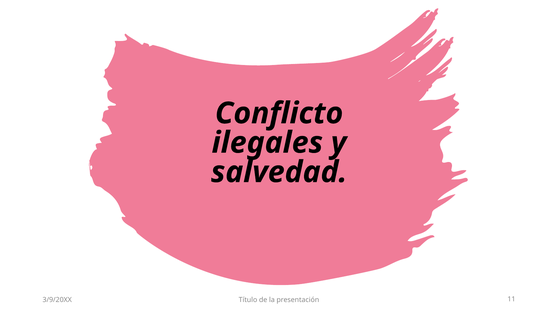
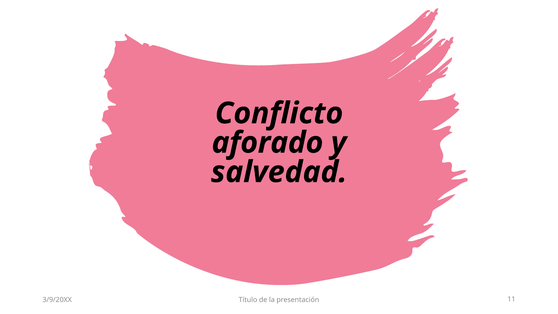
ilegales: ilegales -> aforado (267, 143)
